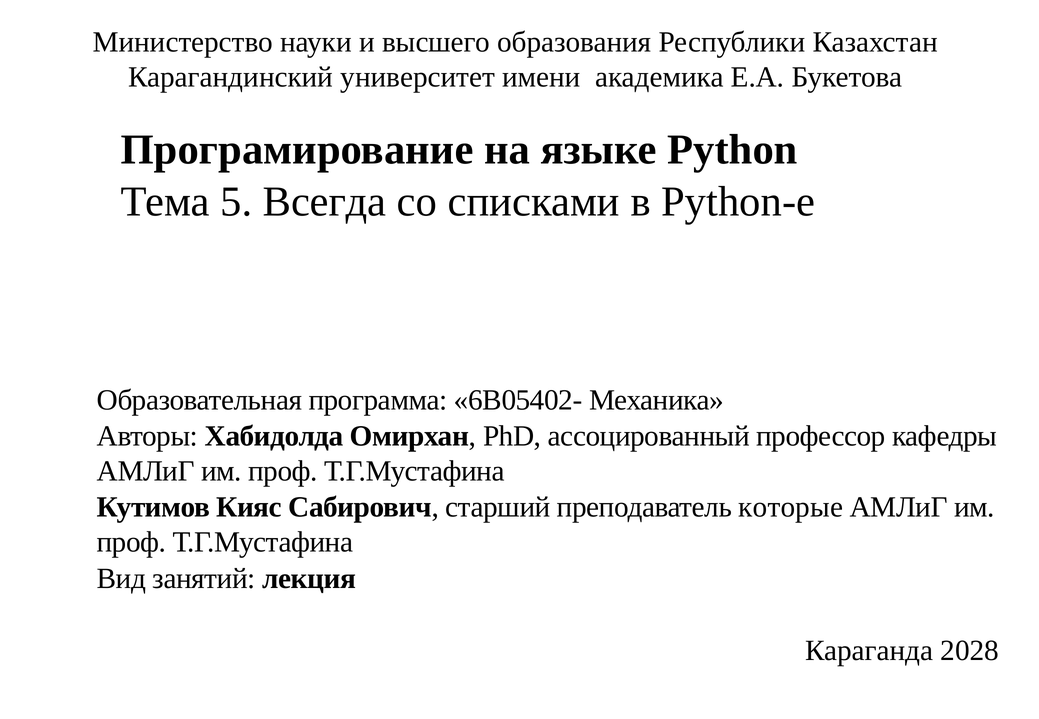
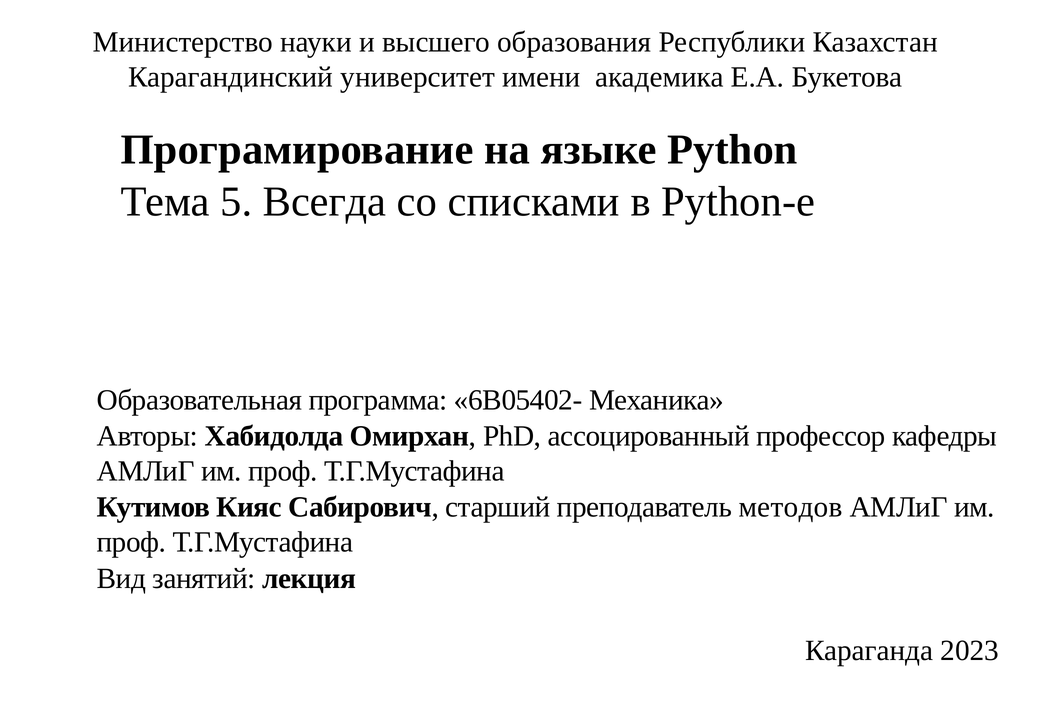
которые: которые -> методов (791, 507)
2028: 2028 -> 2023 (970, 651)
